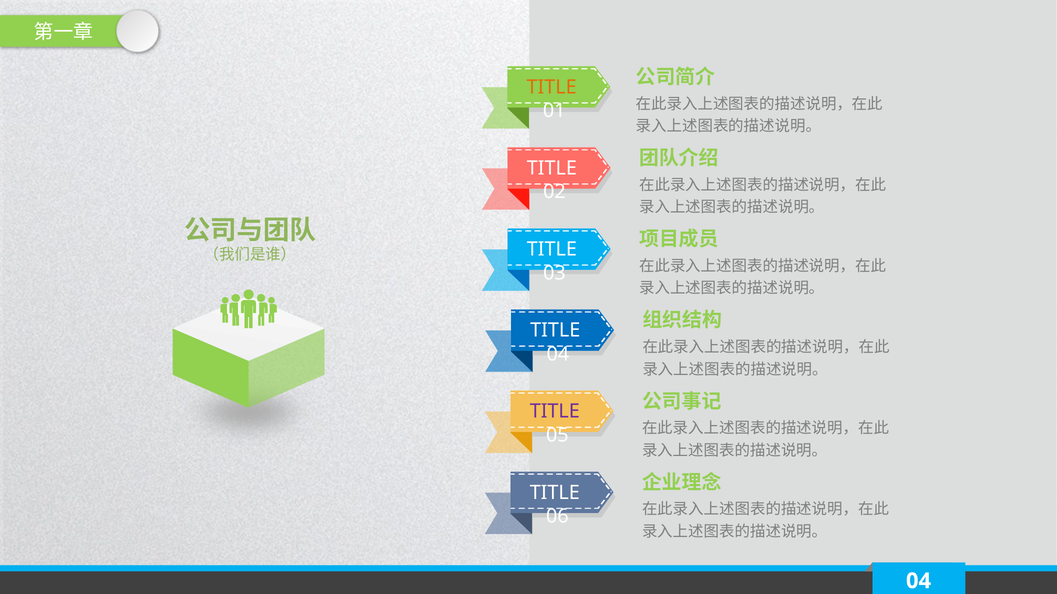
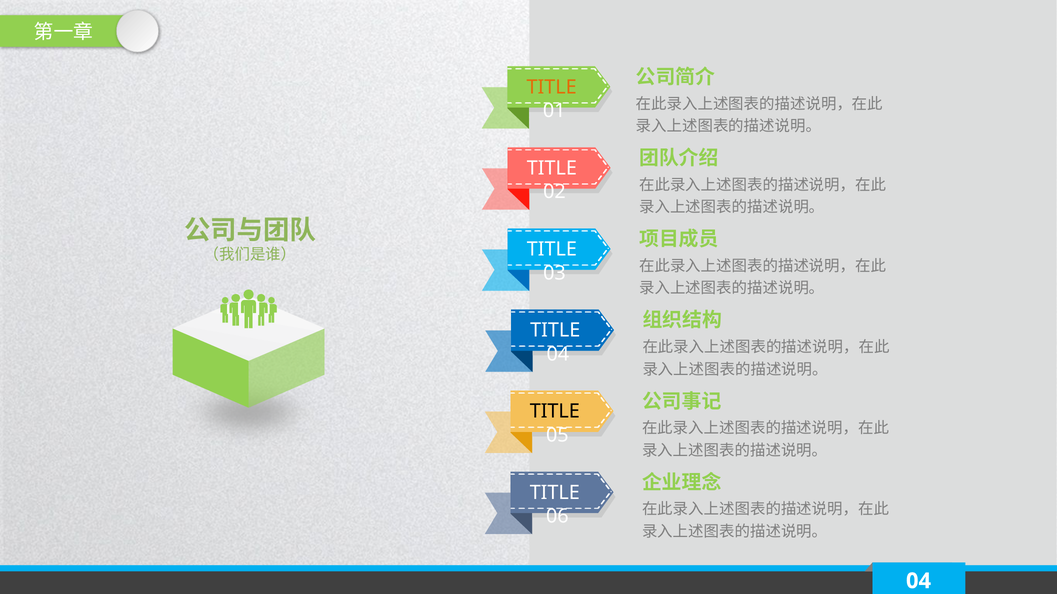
TITLE colour: purple -> black (555, 412)
